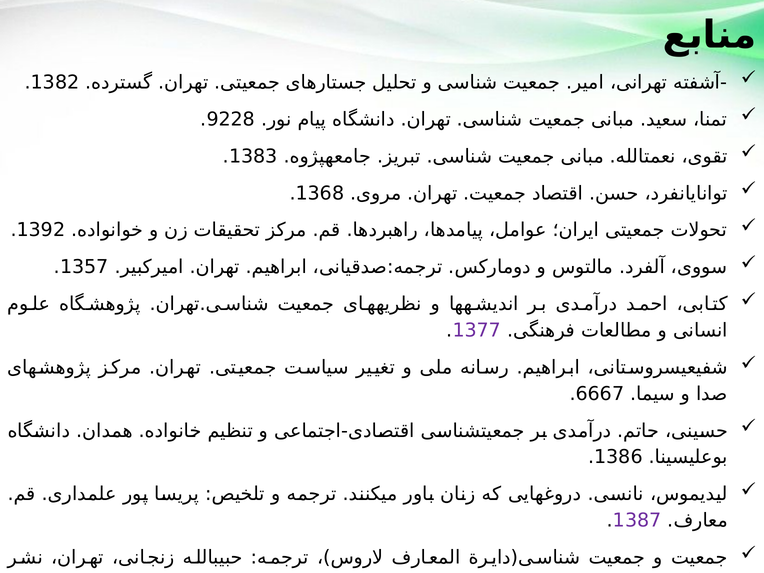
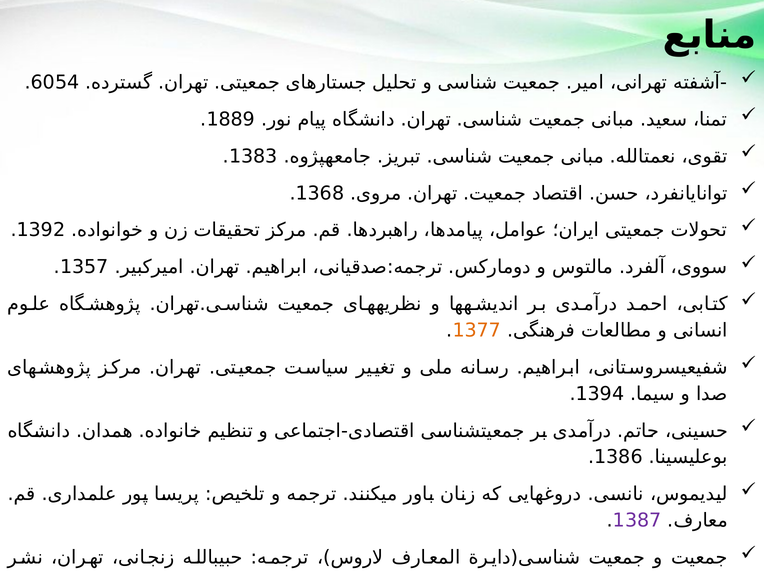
1382: 1382 -> 6054 (55, 82)
9228: 9228 -> 1889 (231, 119)
1377 colour: purple -> orange (477, 330)
6667: 6667 -> 1394 (600, 394)
